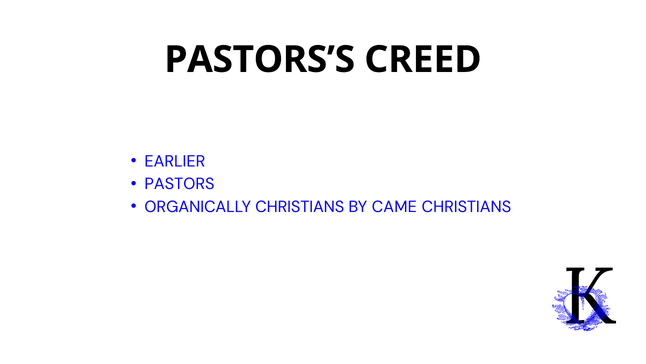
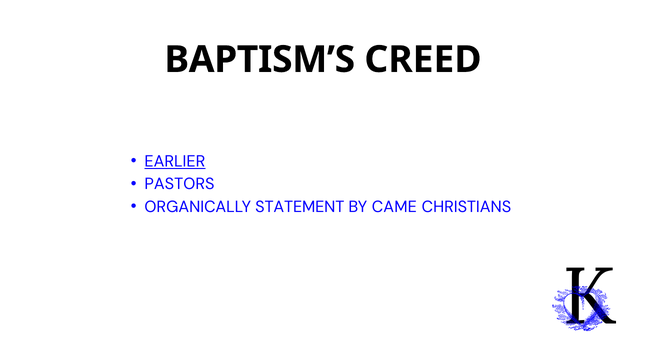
PASTORS’S: PASTORS’S -> BAPTISM’S (260, 60)
EARLIER underline: none -> present (175, 161)
ORGANICALLY CHRISTIANS: CHRISTIANS -> STATEMENT (300, 206)
